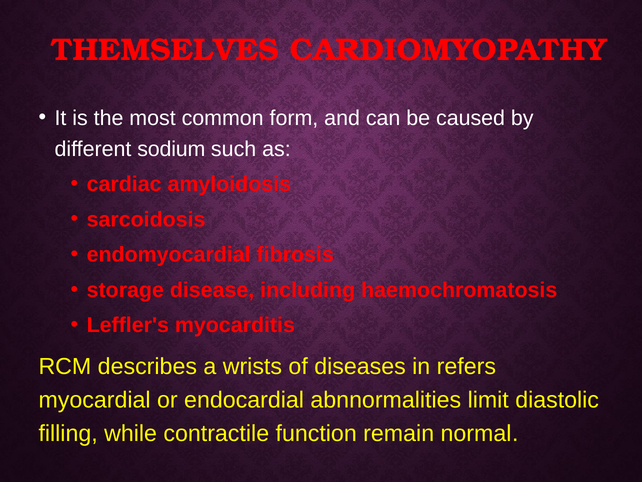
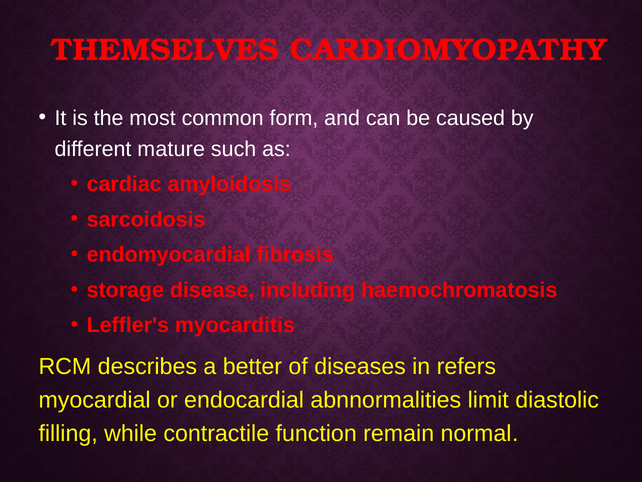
sodium: sodium -> mature (171, 149)
wrists: wrists -> better (252, 366)
